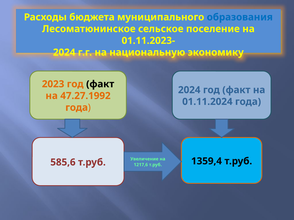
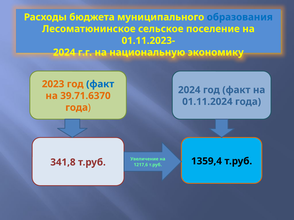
факт colour: black -> blue (100, 84)
47.27.1992: 47.27.1992 -> 39.71.6370 (85, 96)
585,6: 585,6 -> 341,8 (63, 163)
